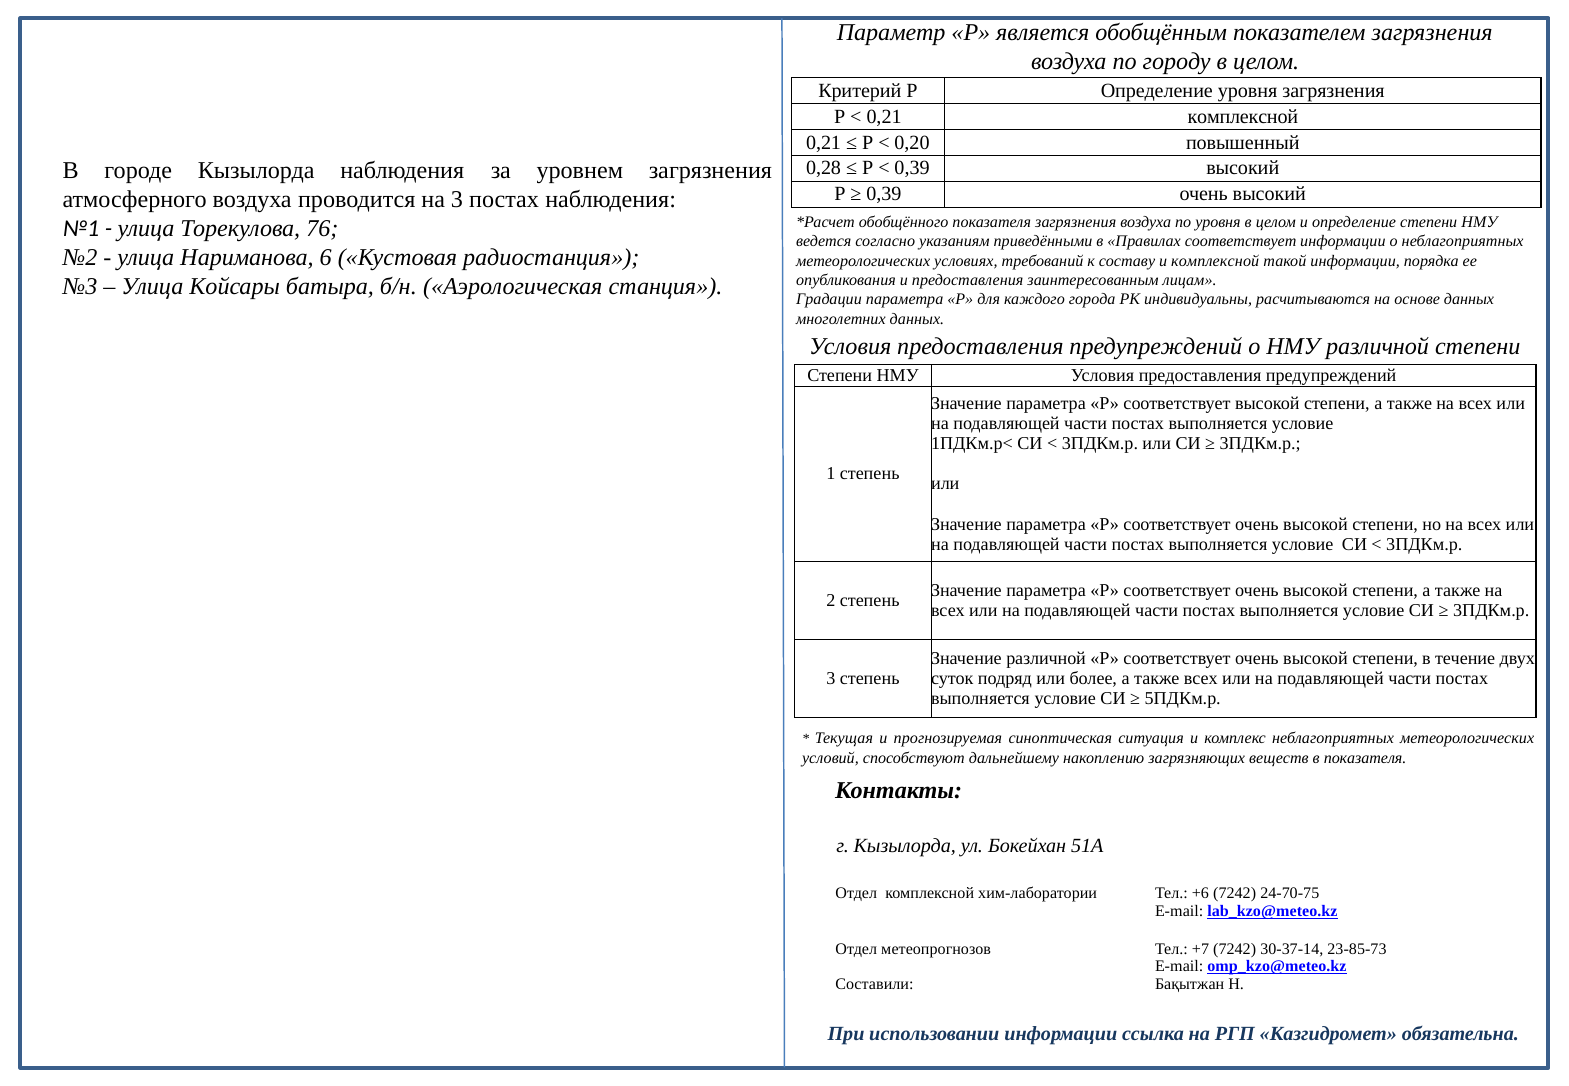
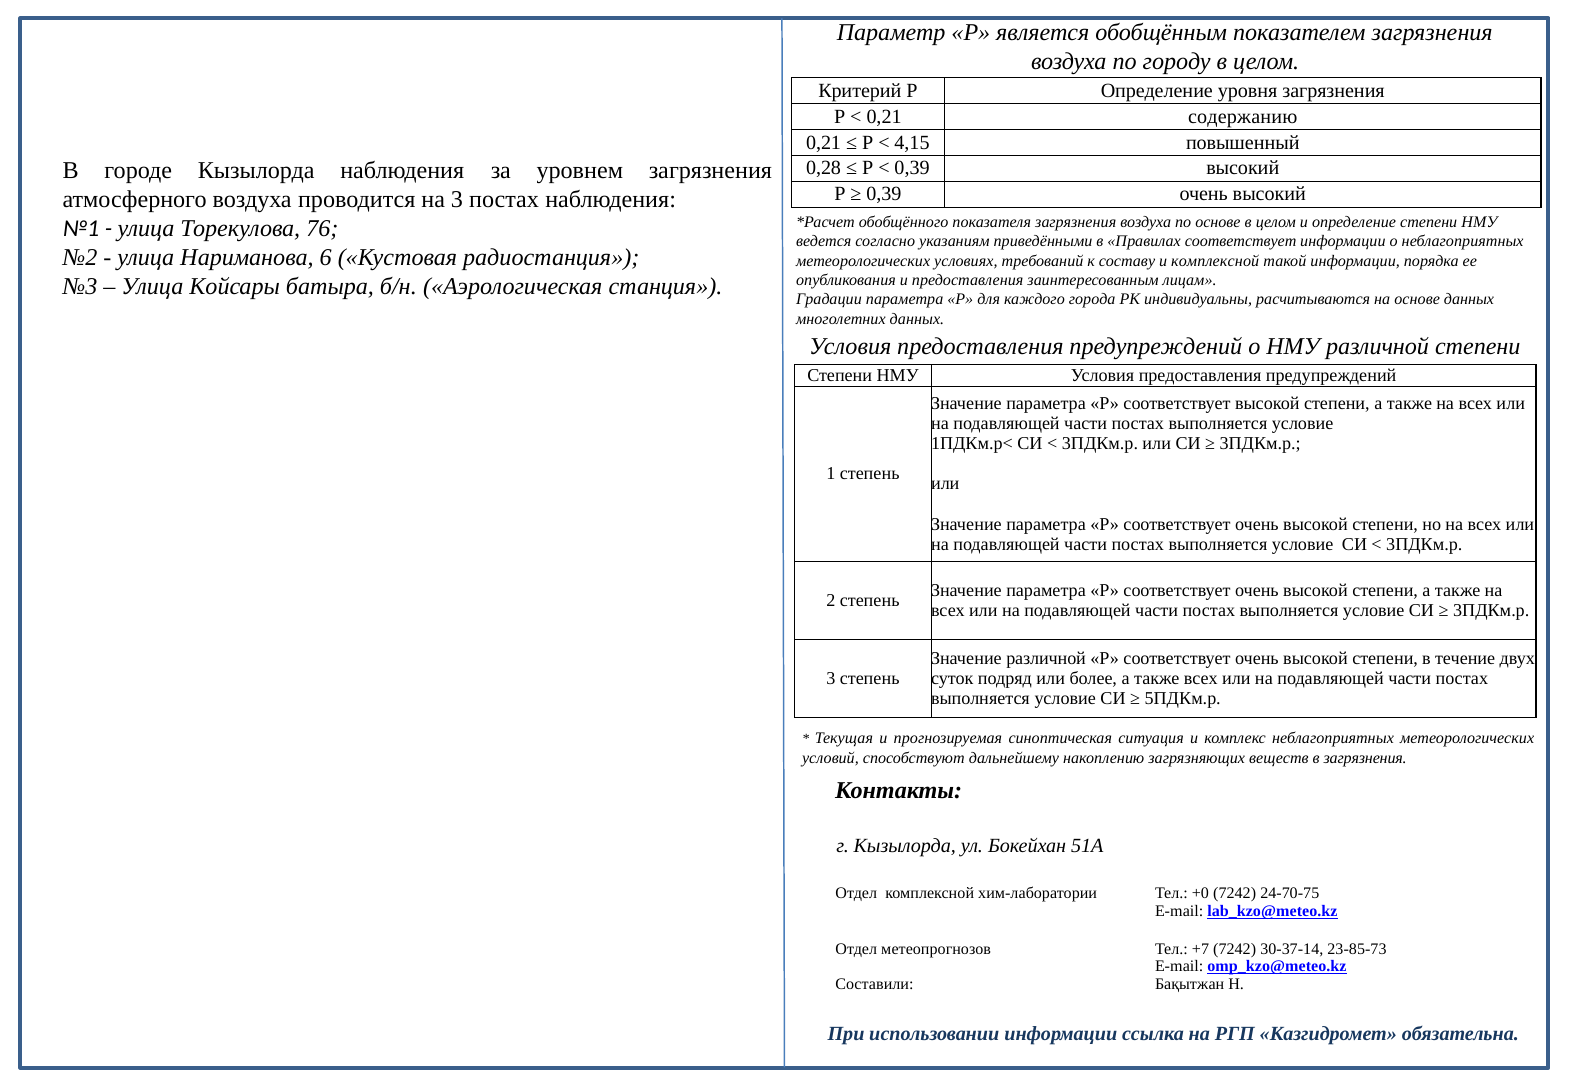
0,21 комплексной: комплексной -> содержанию (1243, 117)
0,20: 0,20 -> 4,15 (912, 142)
по уровня: уровня -> основе (1218, 222)
в показателя: показателя -> загрязнения (1365, 758)
+6: +6 -> +0 (1200, 894)
